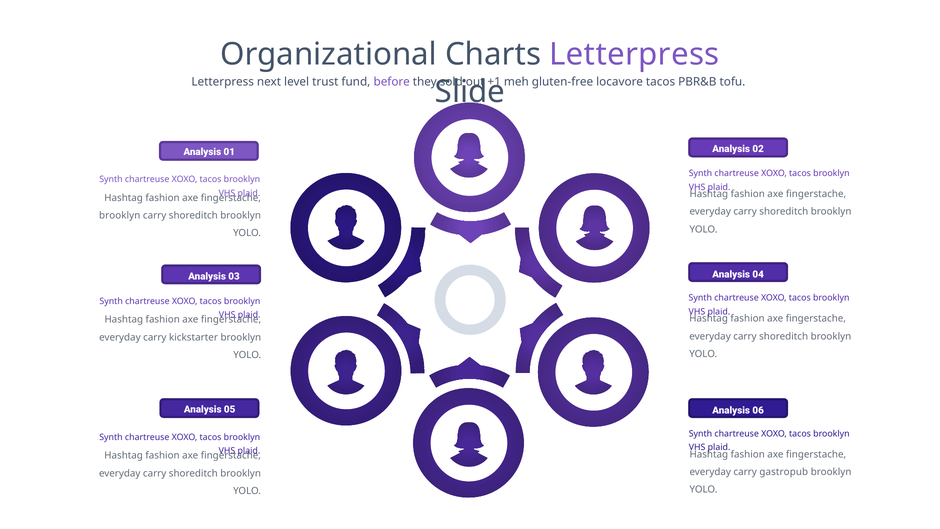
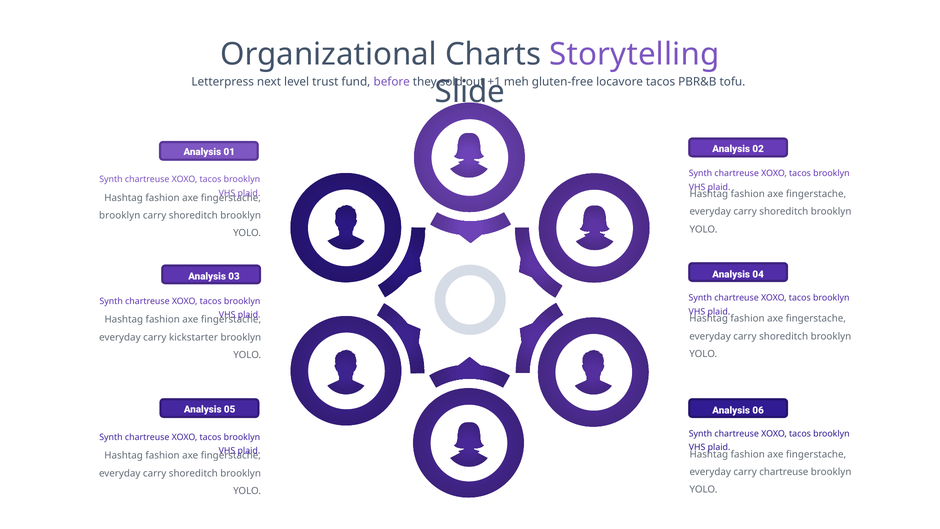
Charts Letterpress: Letterpress -> Storytelling (634, 54)
carry gastropub: gastropub -> chartreuse (784, 472)
